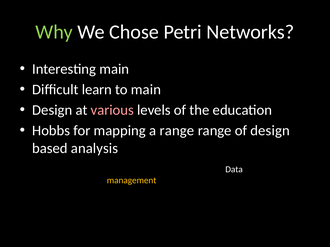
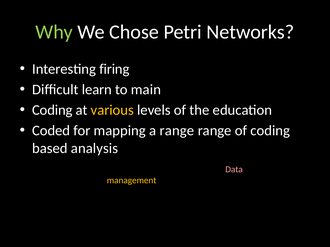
Interesting main: main -> firing (114, 69)
Design: Design -> Coding (52, 110)
various colour: pink -> yellow (112, 110)
Hobbs: Hobbs -> Coded (51, 131)
of design: design -> coding (270, 131)
Data colour: white -> pink (234, 170)
